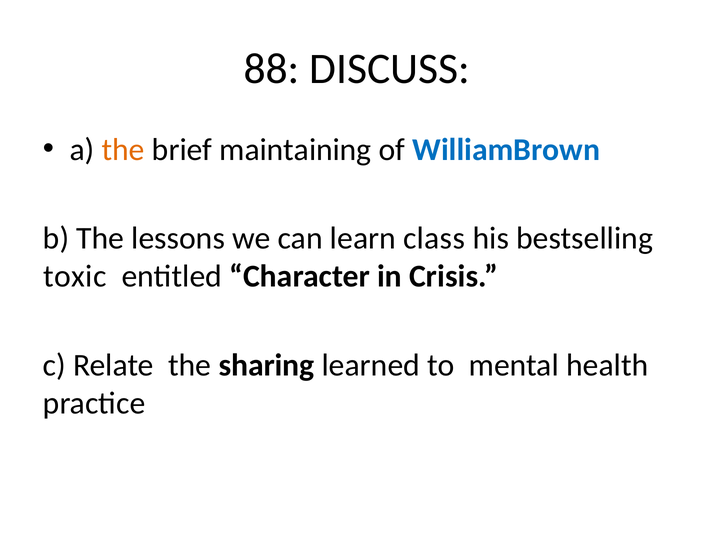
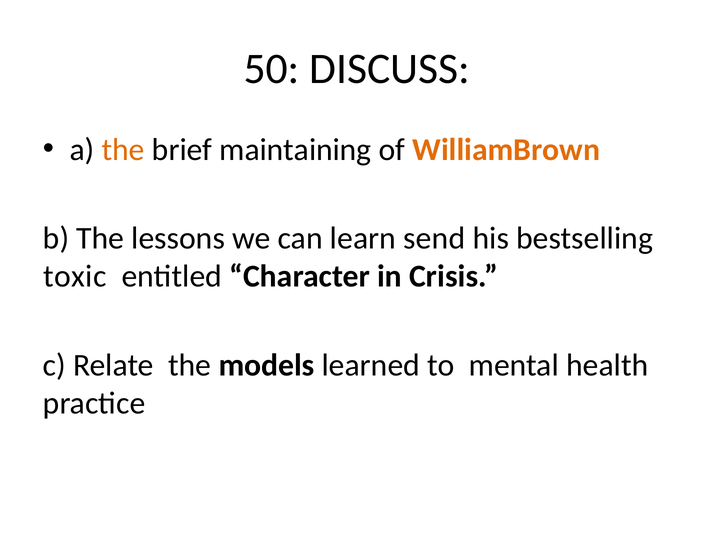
88: 88 -> 50 (271, 69)
WilliamBrown colour: blue -> orange (506, 150)
class: class -> send (434, 239)
sharing: sharing -> models (267, 366)
